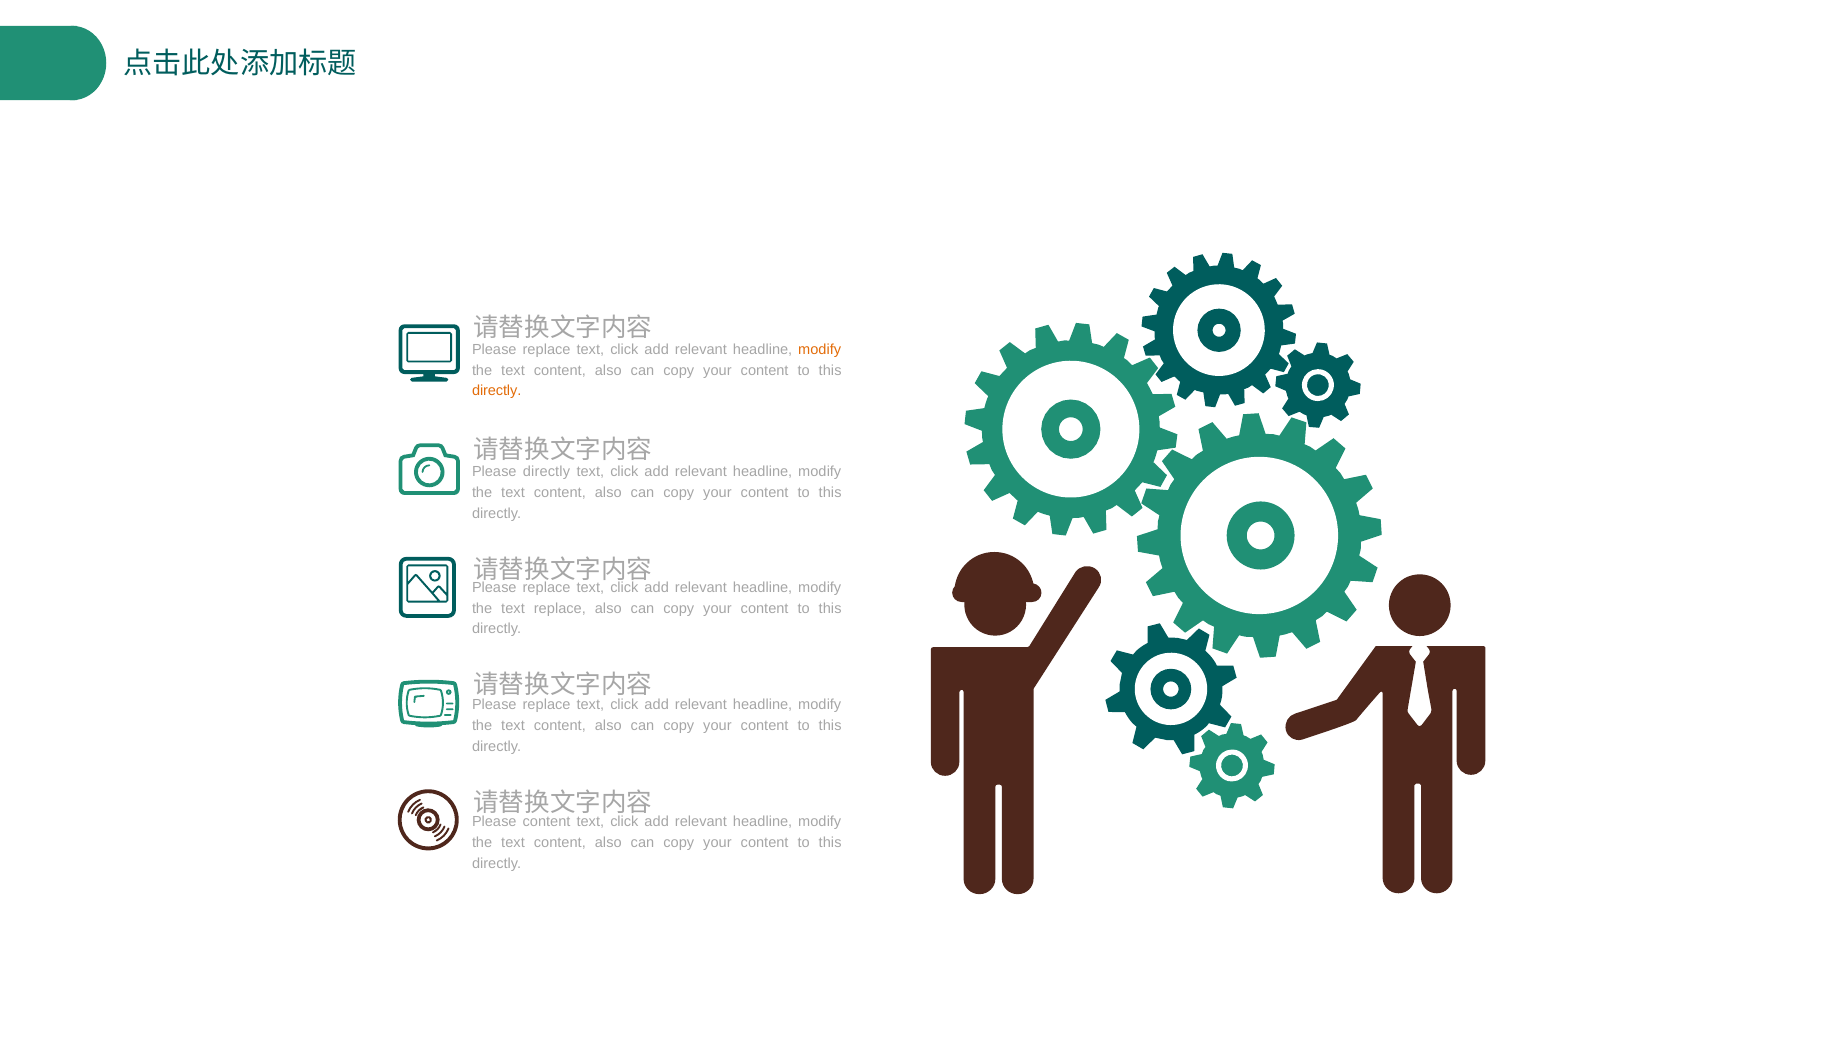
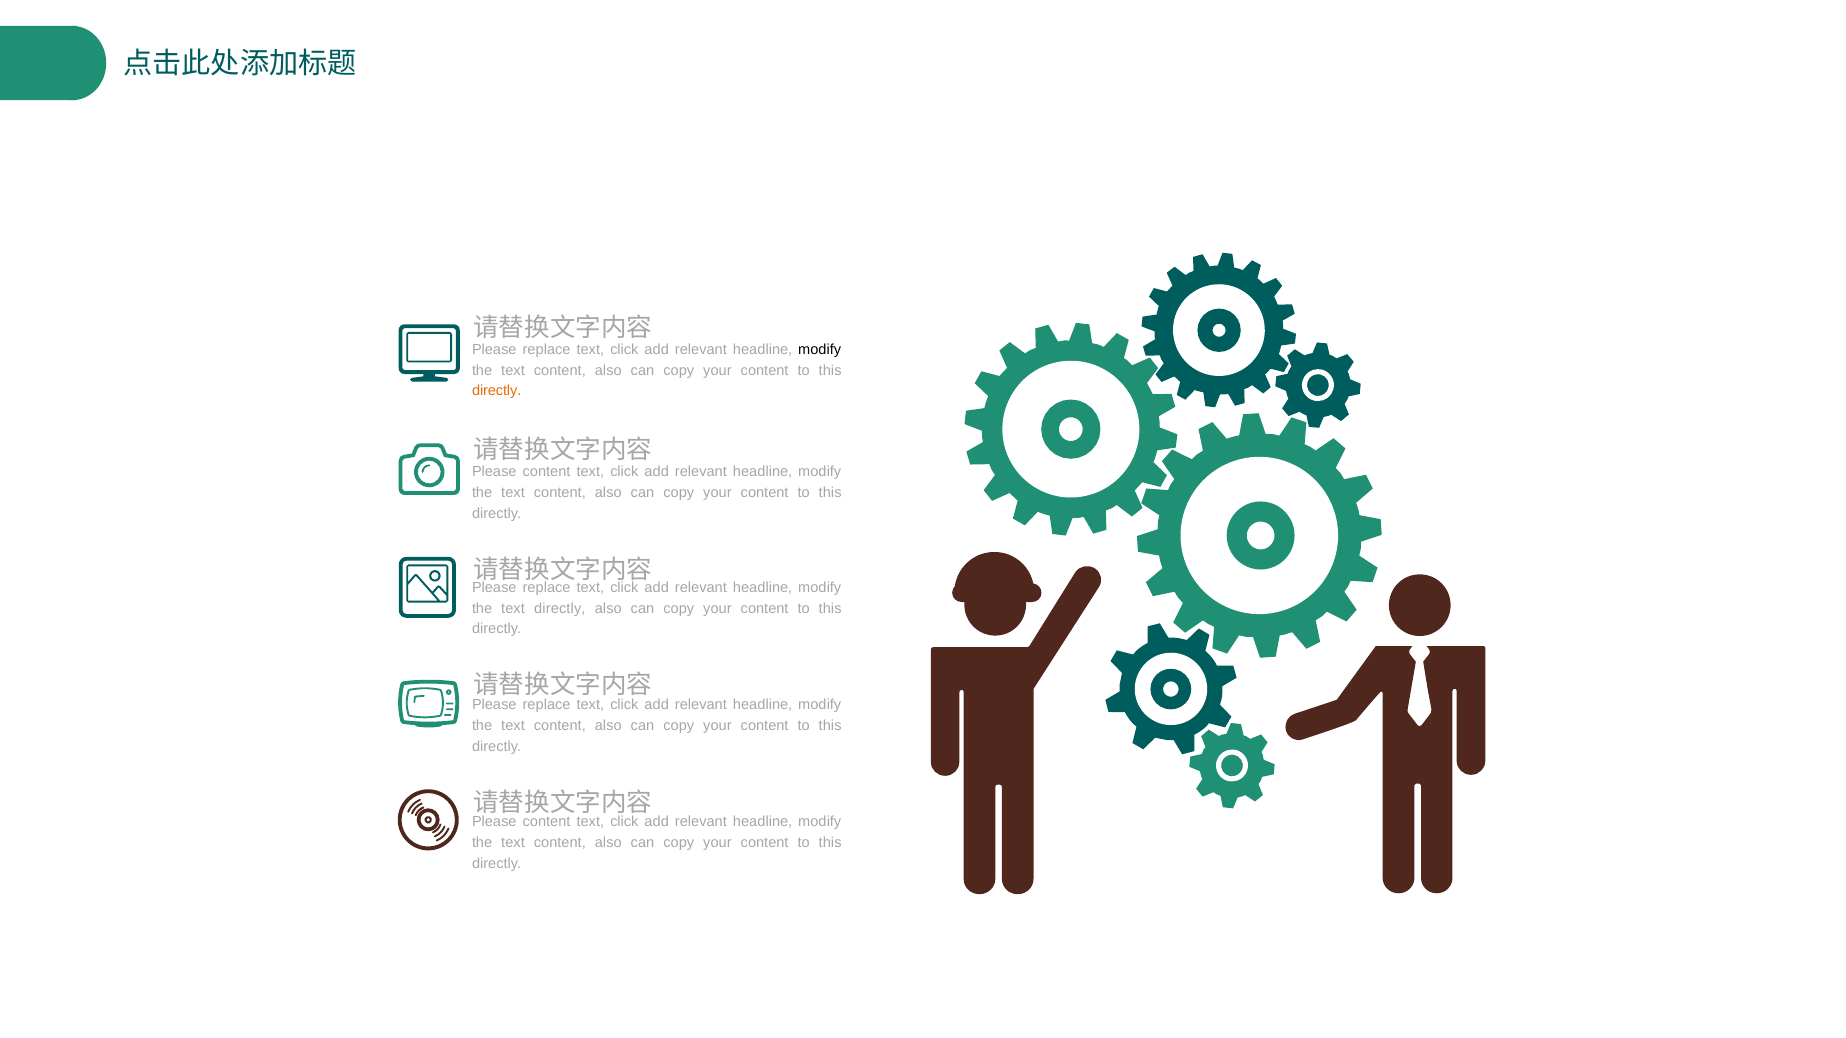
modify colour: orange -> black (820, 349)
directly: directly -> content (547, 472)
text replace: replace -> directly (560, 608)
